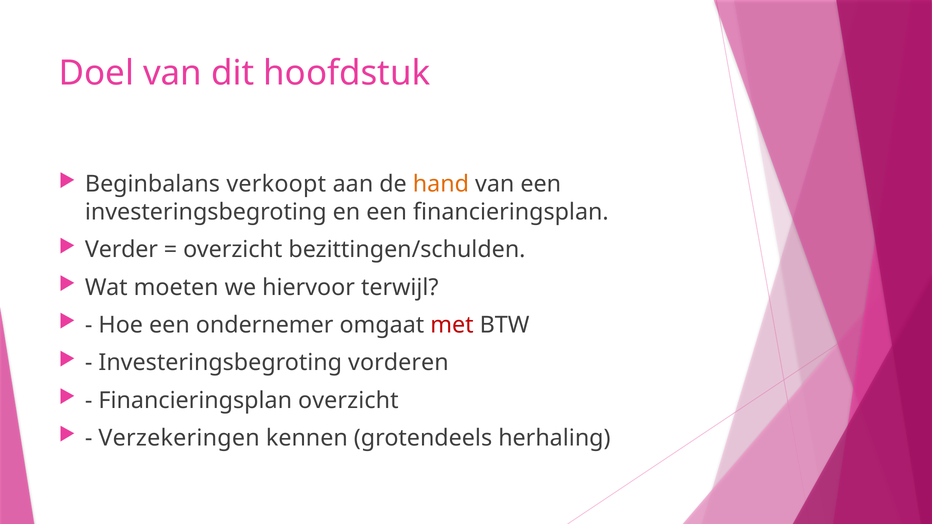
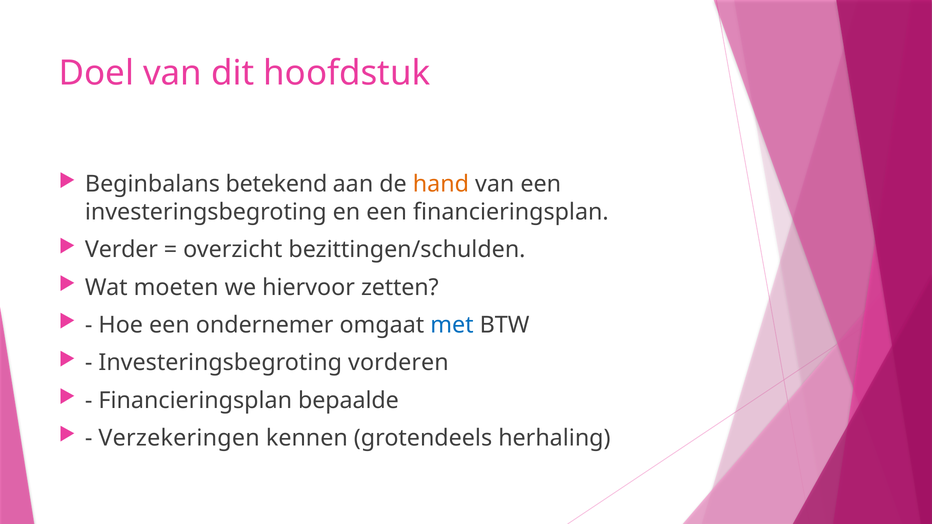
verkoopt: verkoopt -> betekend (276, 184)
terwijl: terwijl -> zetten (400, 288)
met colour: red -> blue (452, 325)
Financieringsplan overzicht: overzicht -> bepaalde (348, 401)
